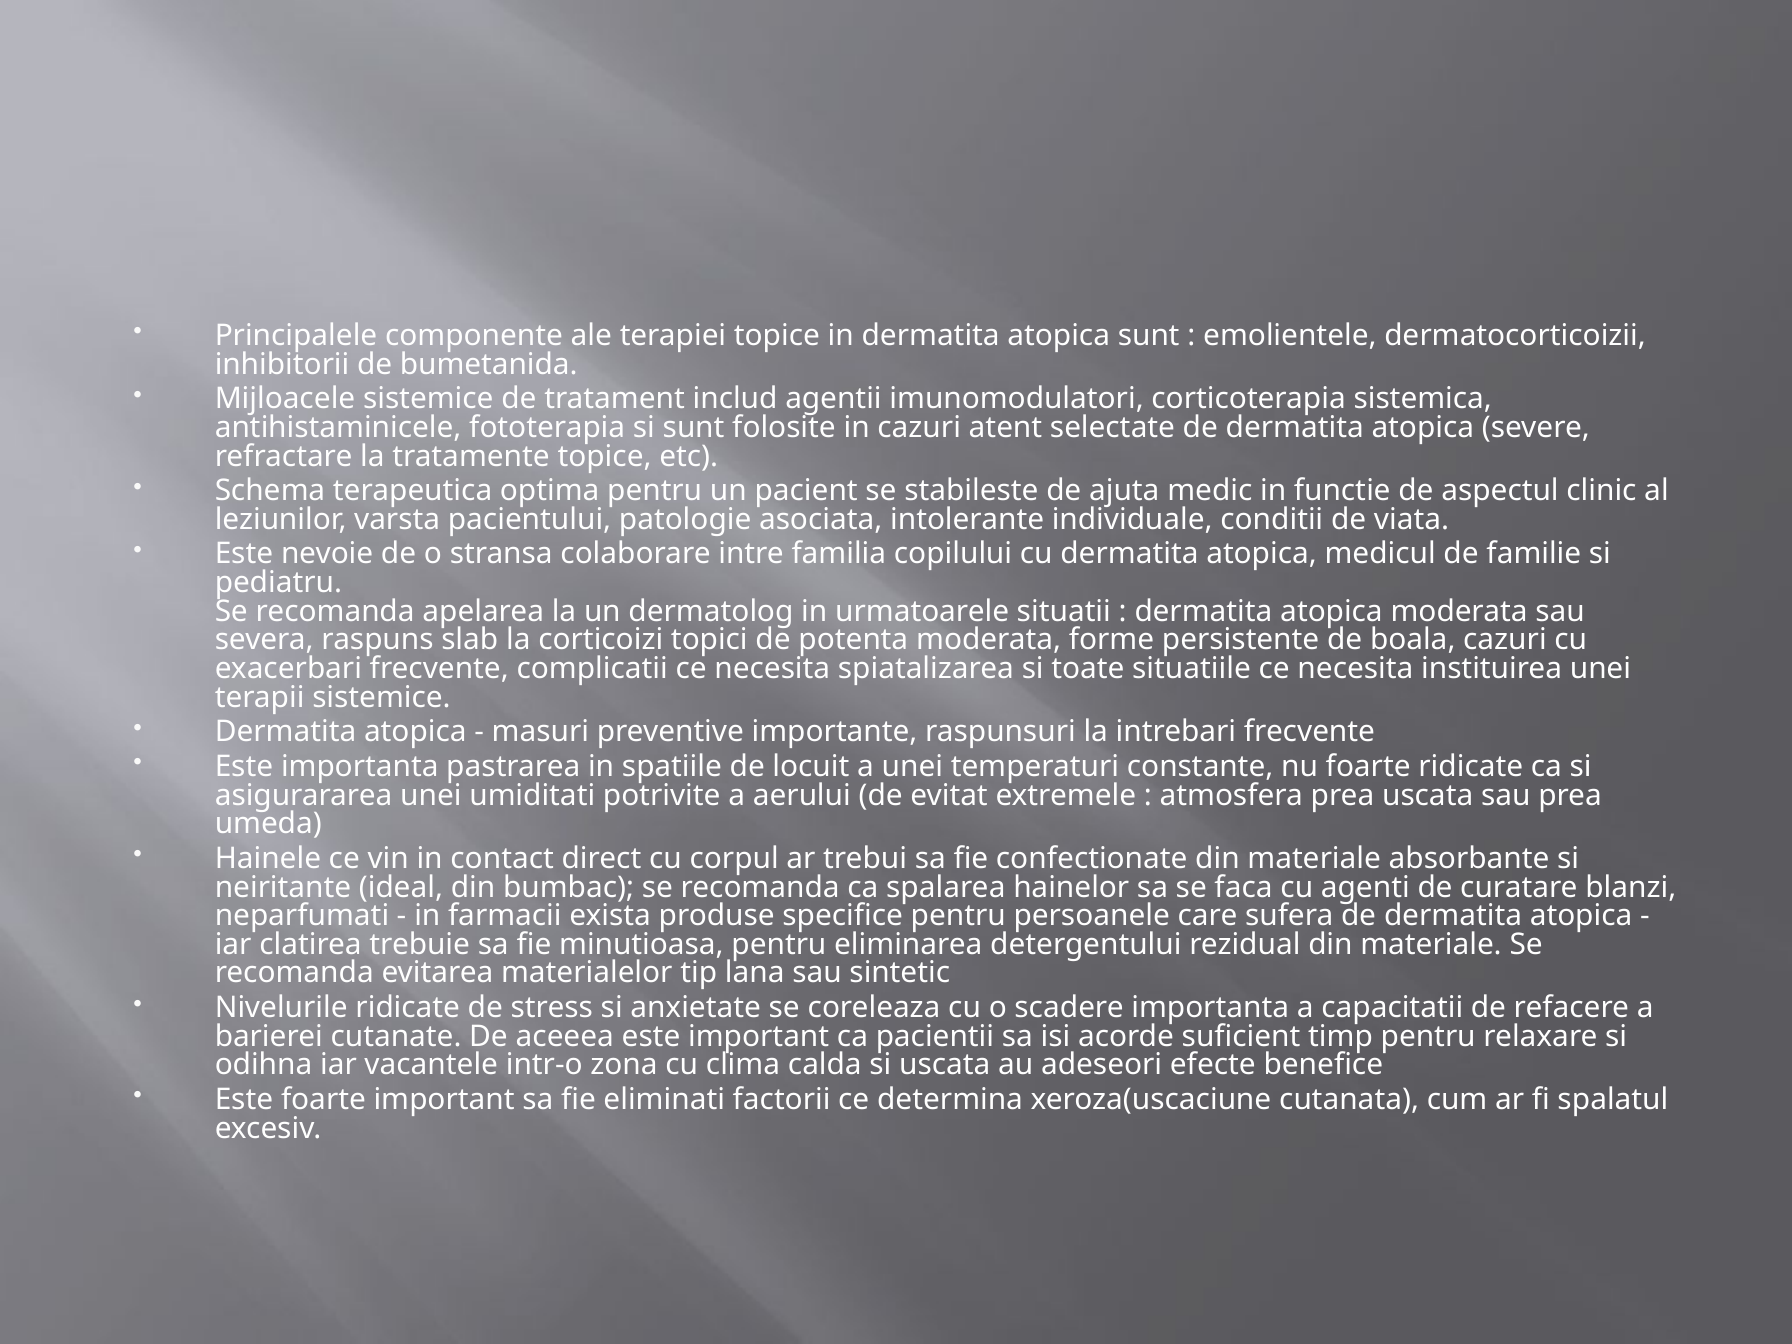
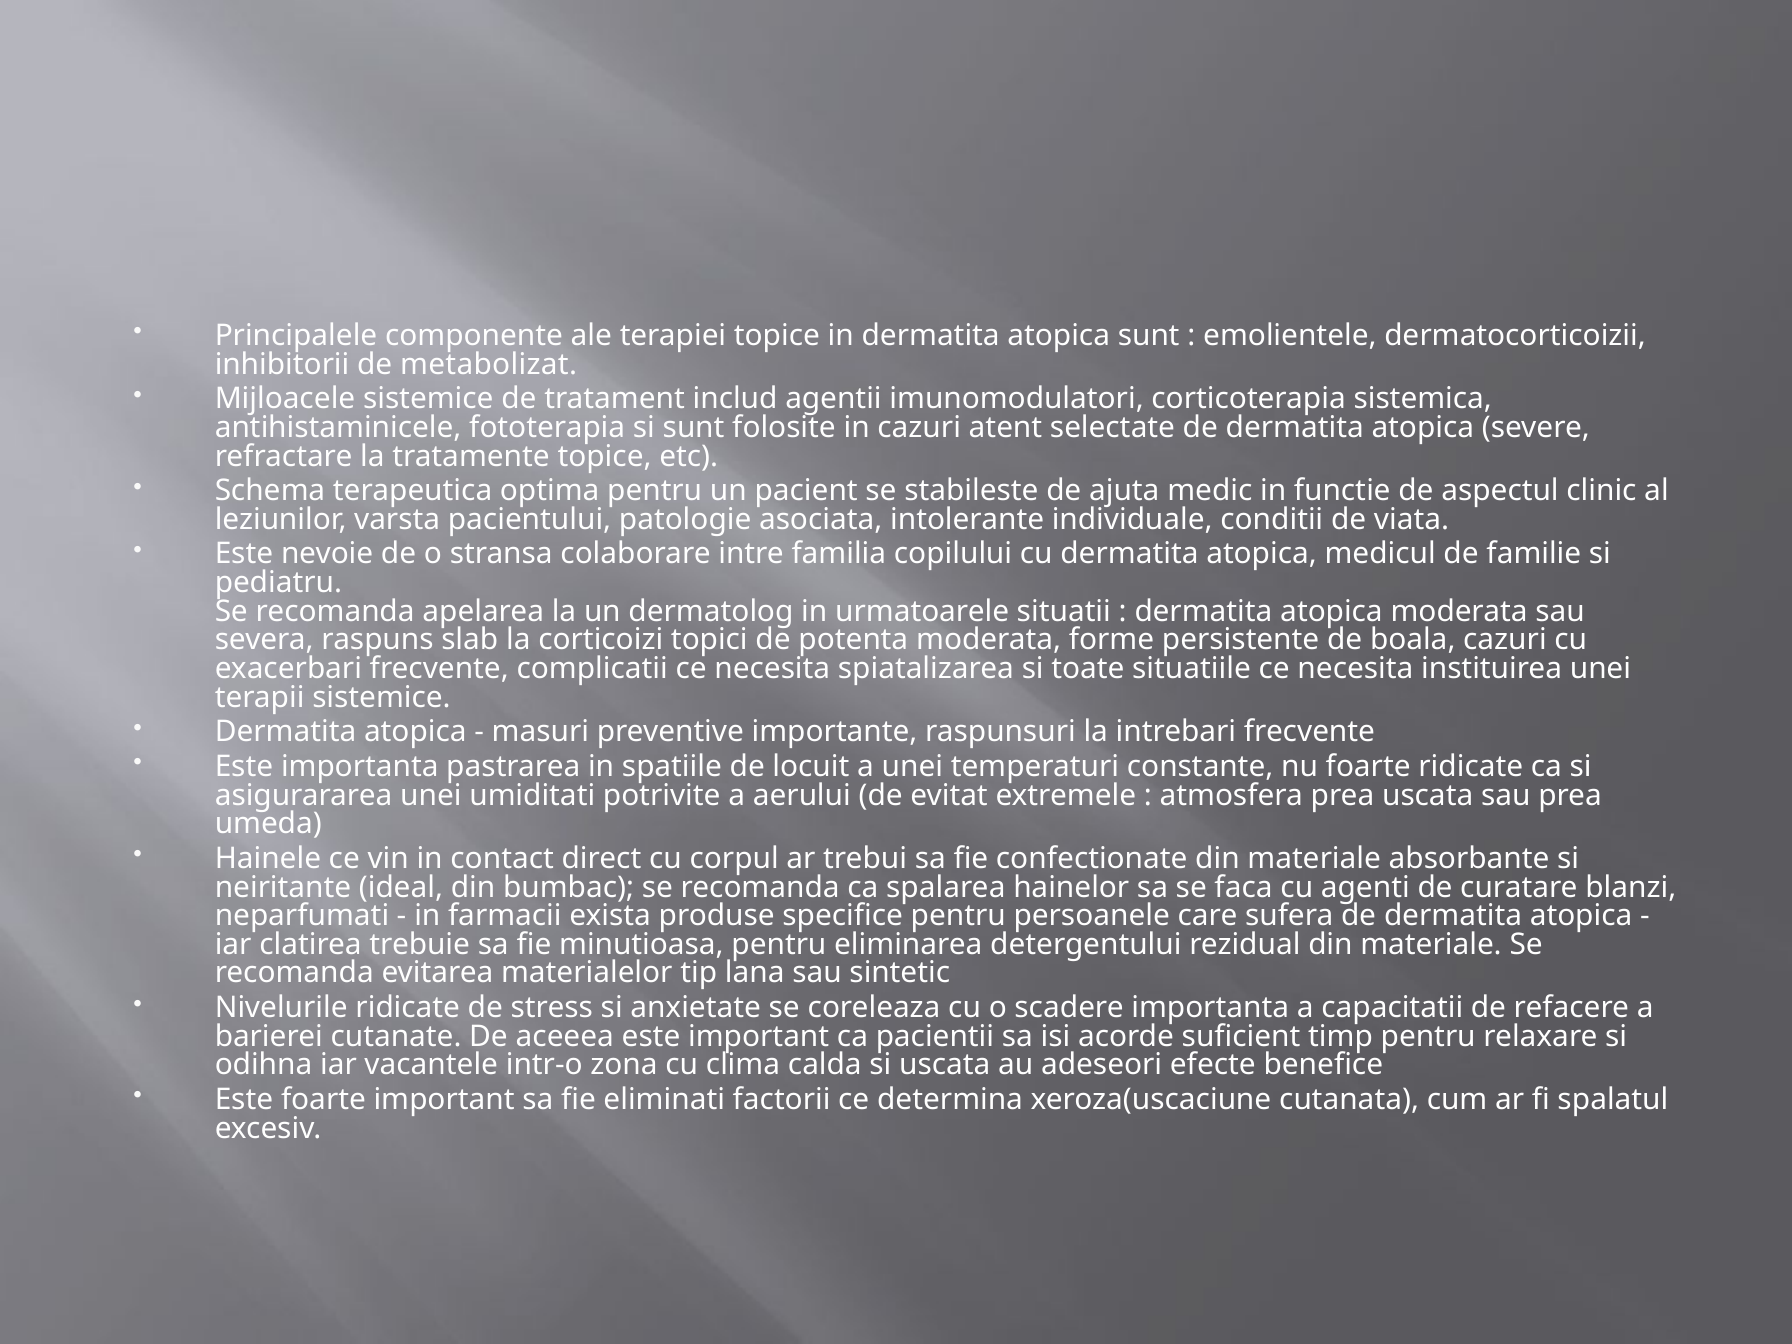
bumetanida: bumetanida -> metabolizat (489, 364)
